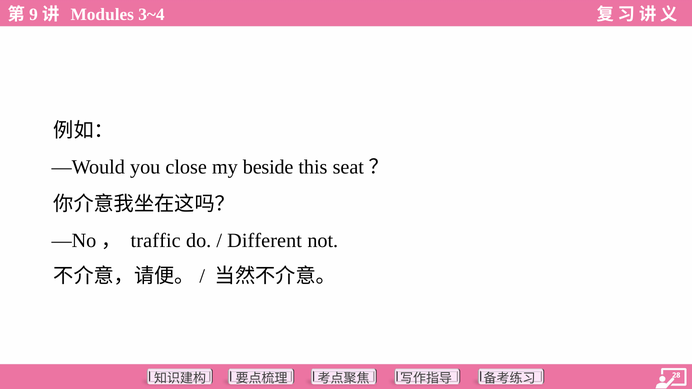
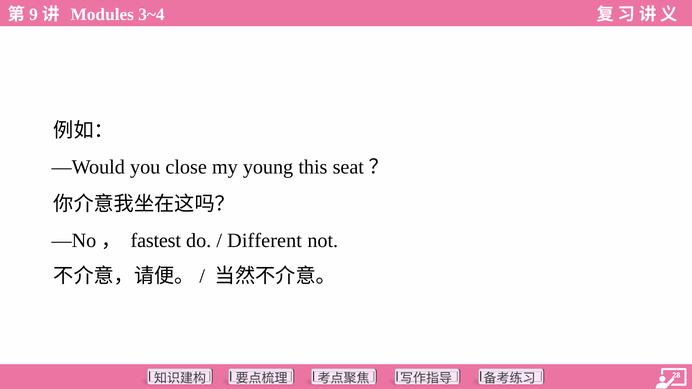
beside: beside -> young (268, 167)
traffic: traffic -> fastest (156, 241)
